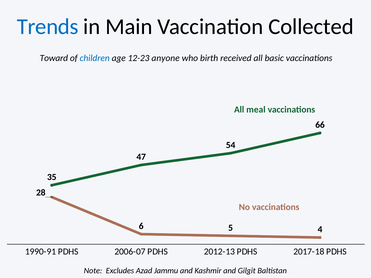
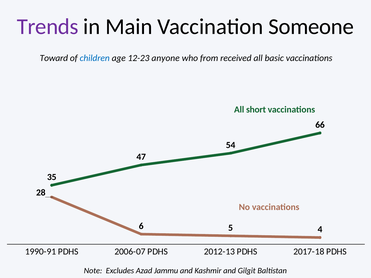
Trends colour: blue -> purple (48, 27)
Collected: Collected -> Someone (311, 27)
birth: birth -> from (209, 58)
meal: meal -> short (256, 110)
